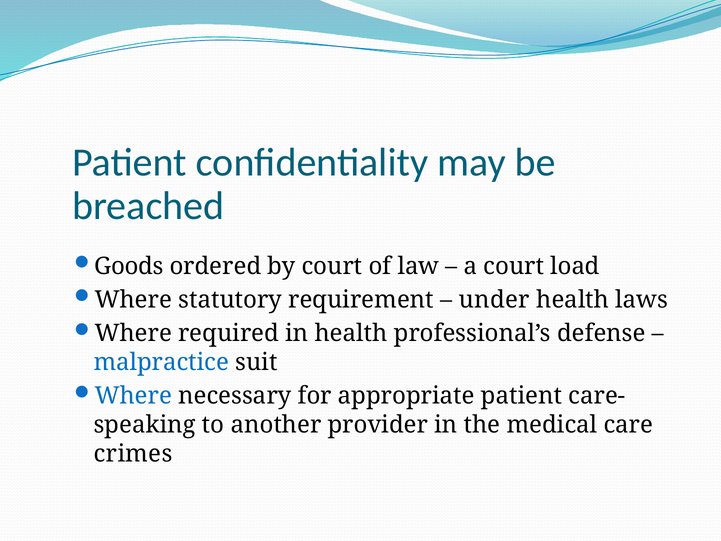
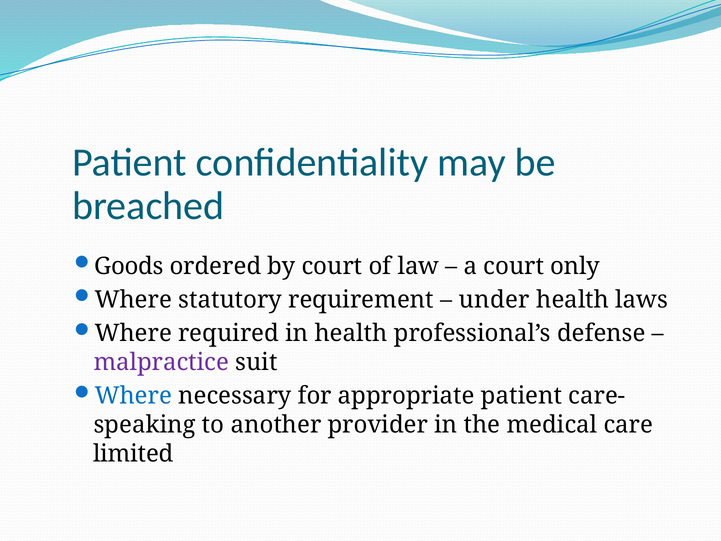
load: load -> only (575, 266)
malpractice colour: blue -> purple (161, 362)
crimes: crimes -> limited (133, 453)
